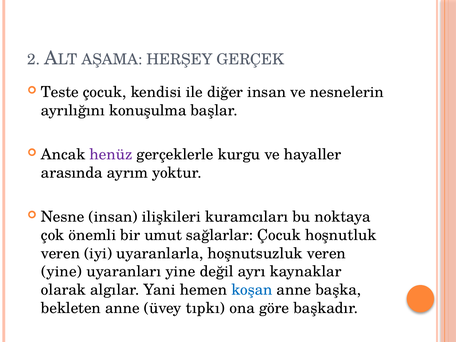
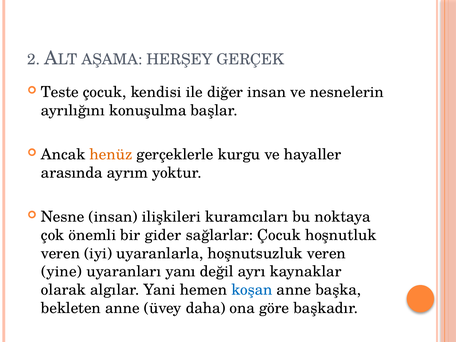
henüz colour: purple -> orange (111, 155)
umut: umut -> gider (163, 235)
uyaranları yine: yine -> yanı (181, 272)
tıpkı: tıpkı -> daha (206, 308)
